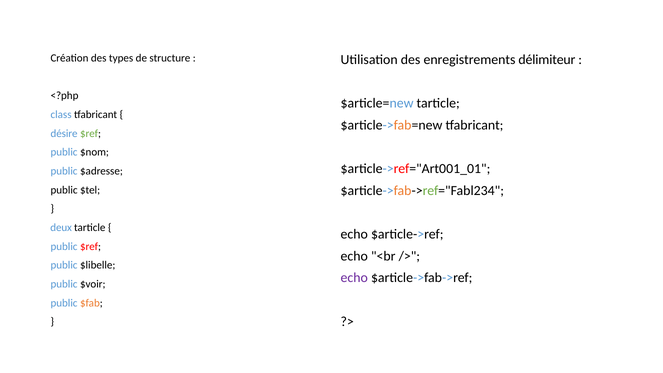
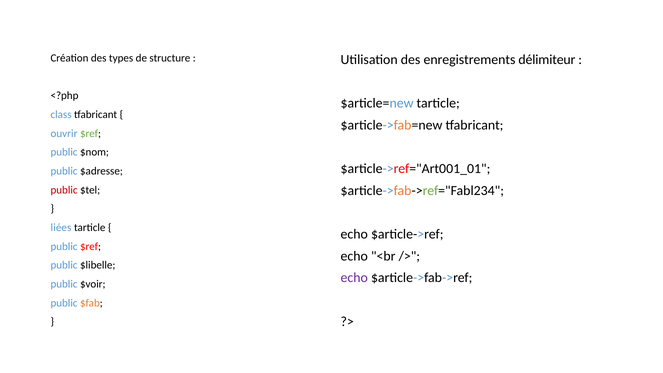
désire: désire -> ouvrir (64, 133)
public colour: black -> red (64, 190)
deux: deux -> liées (61, 228)
